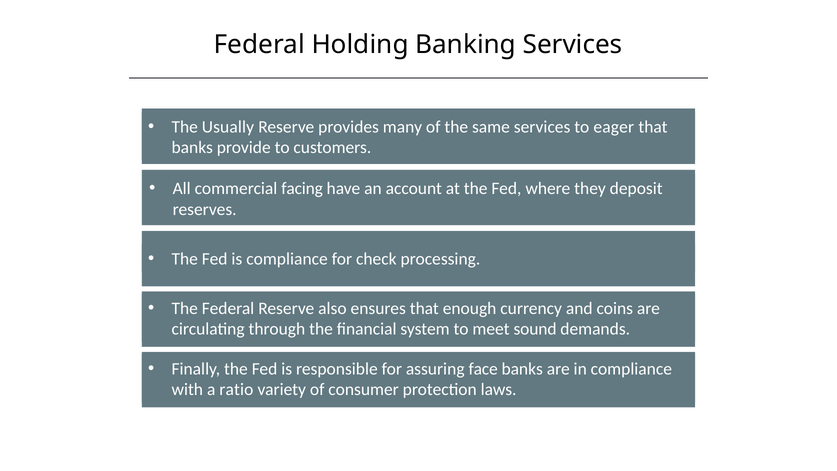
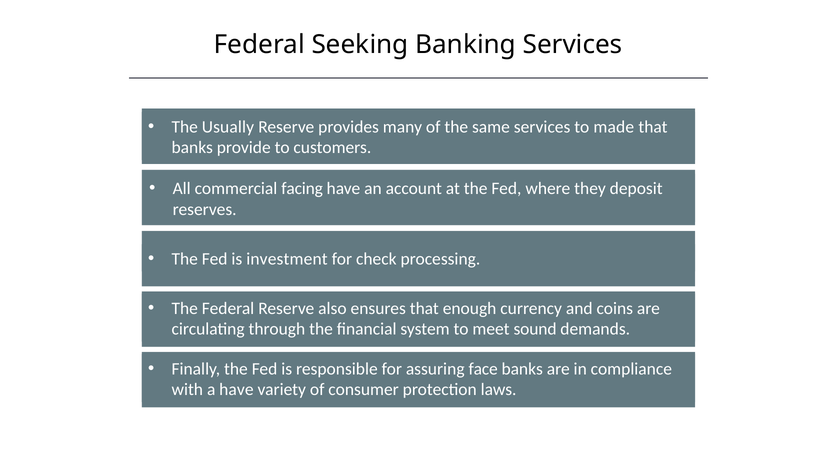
Holding: Holding -> Seeking (360, 45)
eager: eager -> made (614, 127)
is compliance: compliance -> investment (287, 259)
a ratio: ratio -> have (236, 390)
